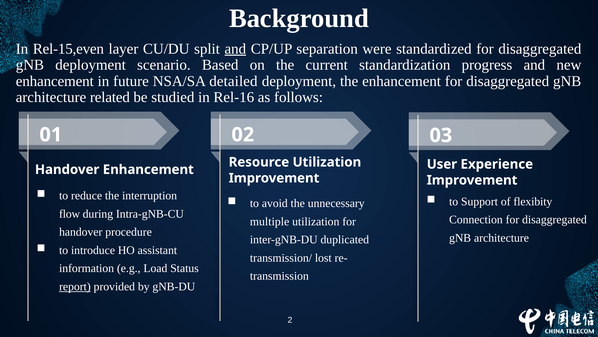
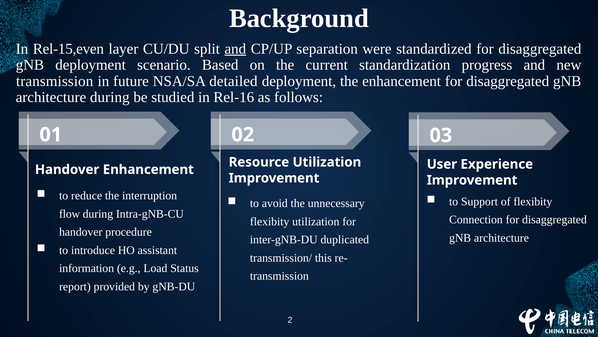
enhancement: enhancement -> transmission (55, 81)
architecture related: related -> during (110, 97)
multiple: multiple -> flexibity (270, 221)
lost: lost -> this (323, 257)
report underline: present -> none (75, 286)
